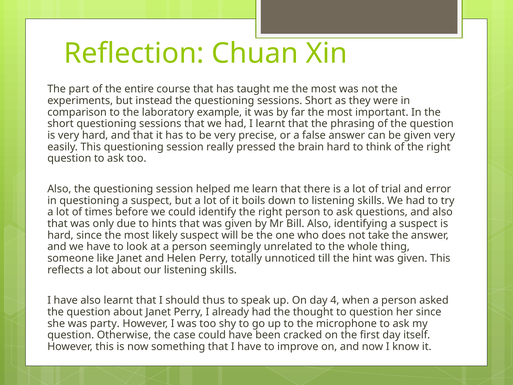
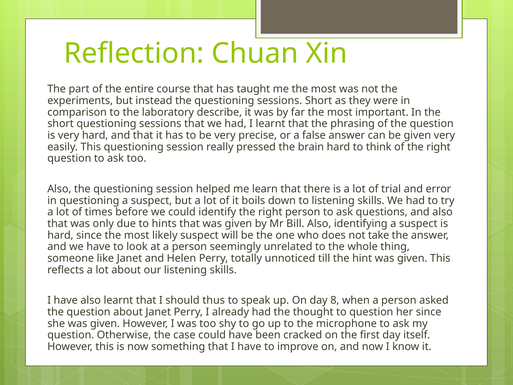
example: example -> describe (219, 112)
4: 4 -> 8 (335, 300)
she was party: party -> given (105, 323)
